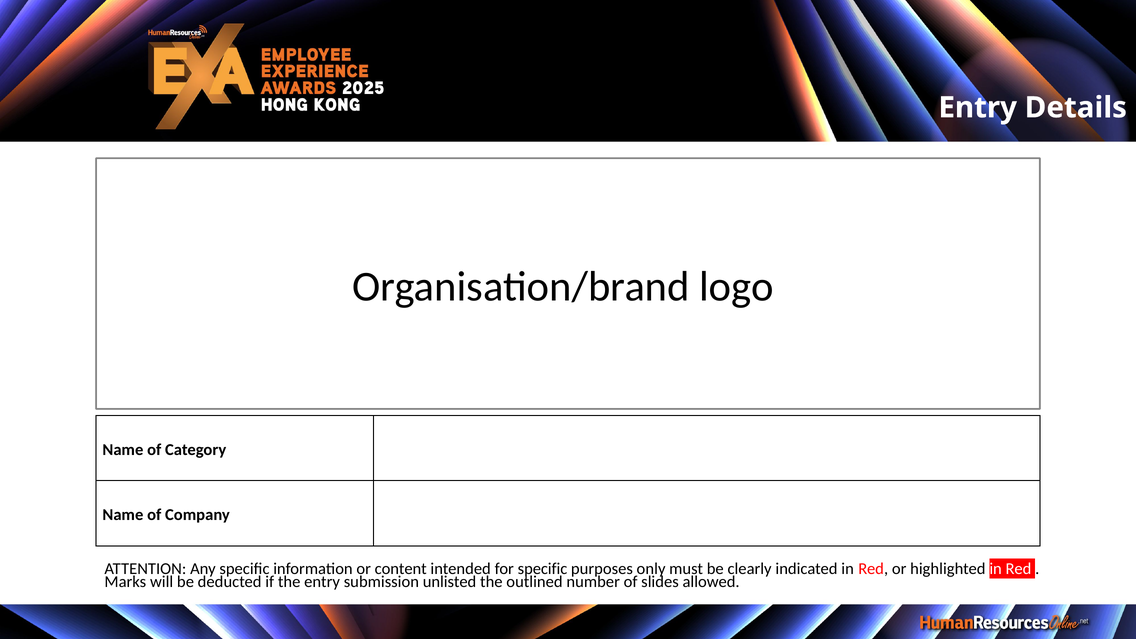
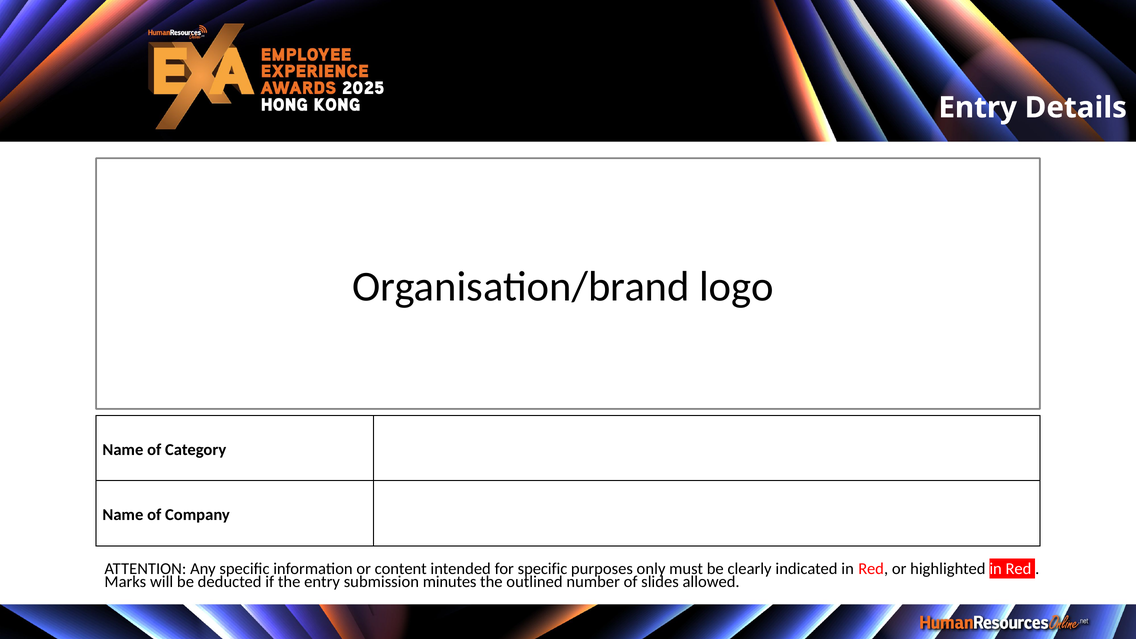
unlisted: unlisted -> minutes (450, 582)
